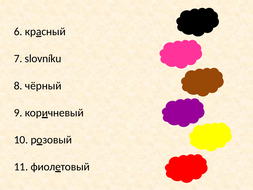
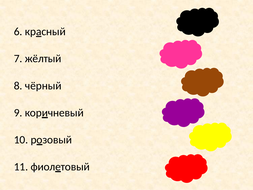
slovníku: slovníku -> жёлтый (43, 59)
